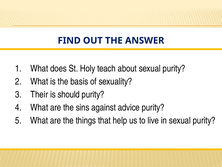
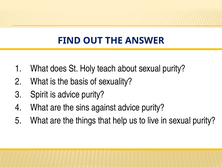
Their: Their -> Spirit (39, 94)
is should: should -> advice (69, 94)
